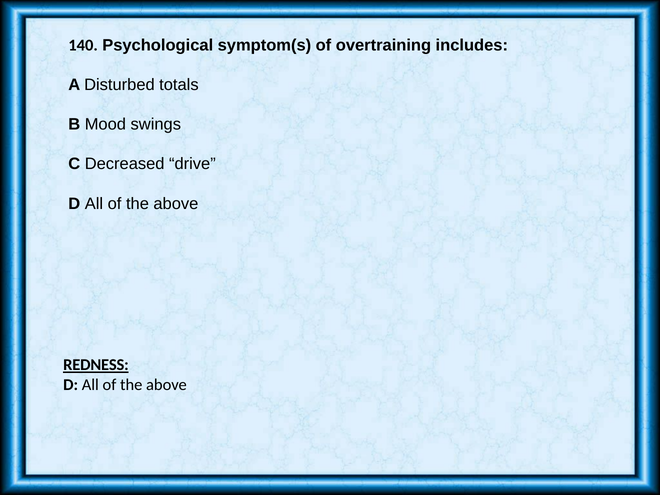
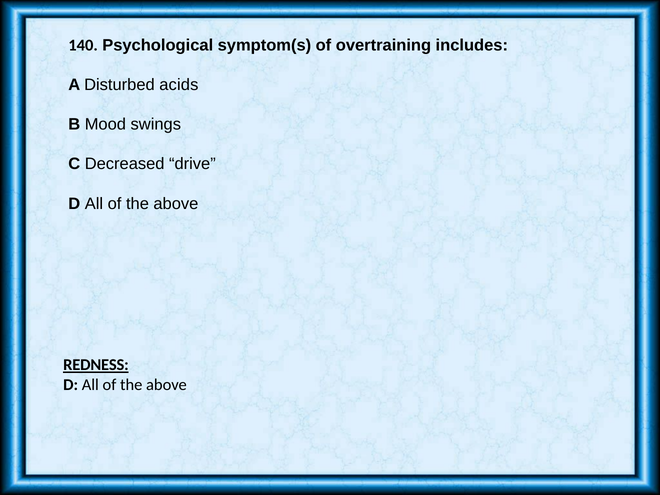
totals: totals -> acids (179, 85)
